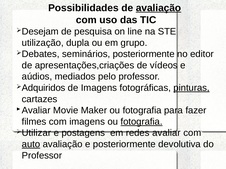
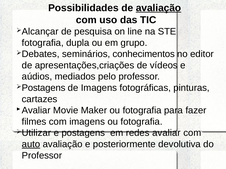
Desejam: Desejam -> Alcançar (40, 32)
utilização: utilização -> fotografia (43, 43)
seminários posteriormente: posteriormente -> conhecimentos (144, 54)
Adquiridos: Adquiridos -> Postagens (44, 88)
pinturas underline: present -> none (192, 88)
fotografia underline: present -> none (142, 122)
